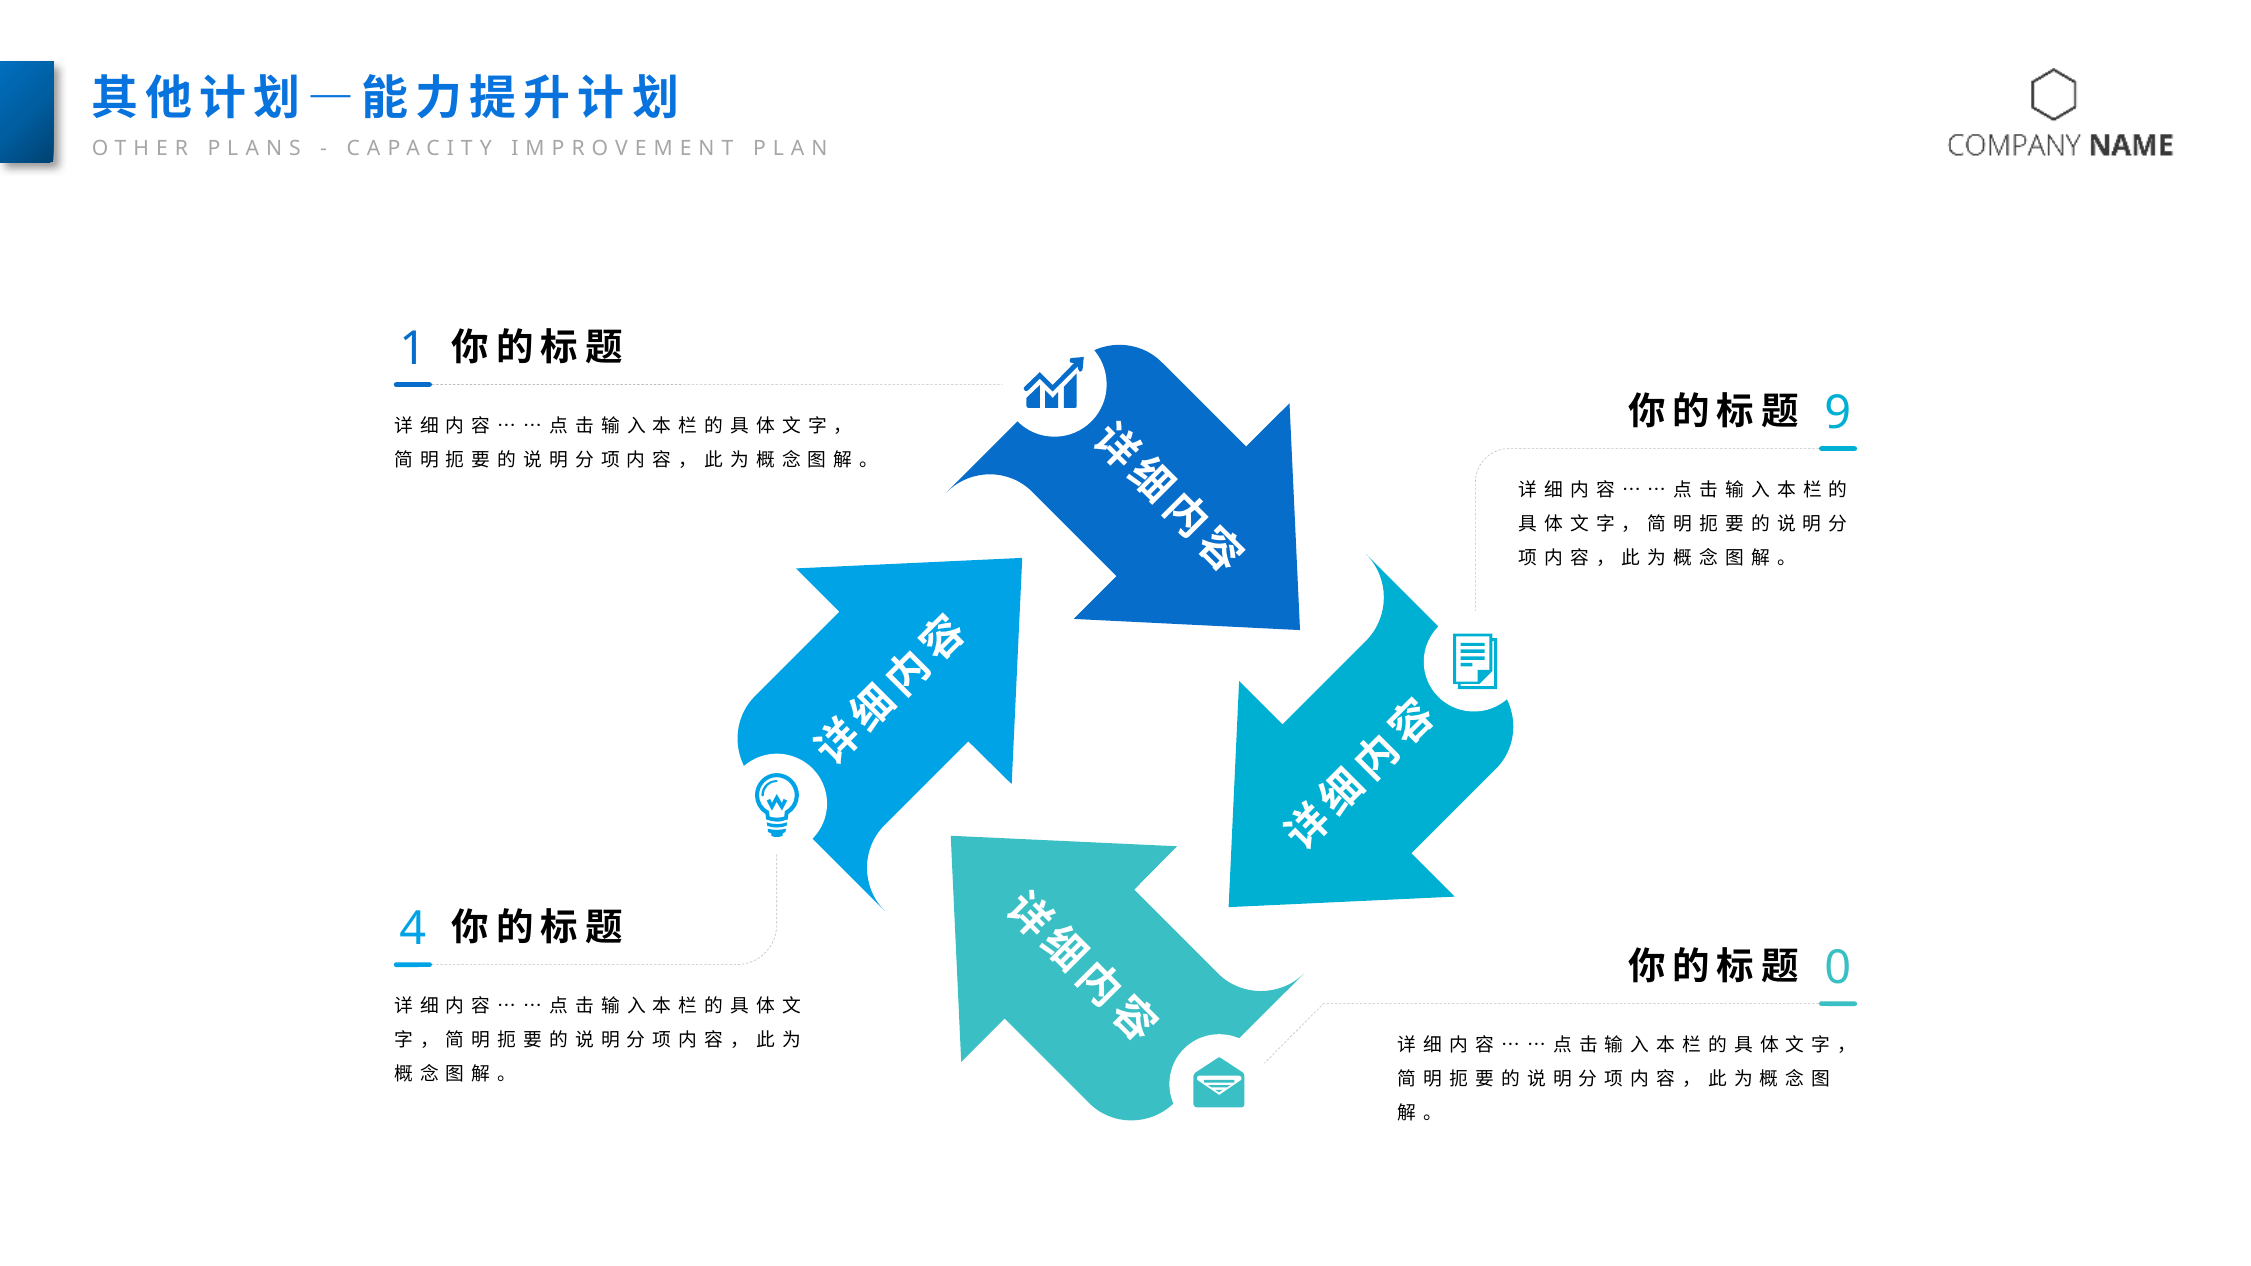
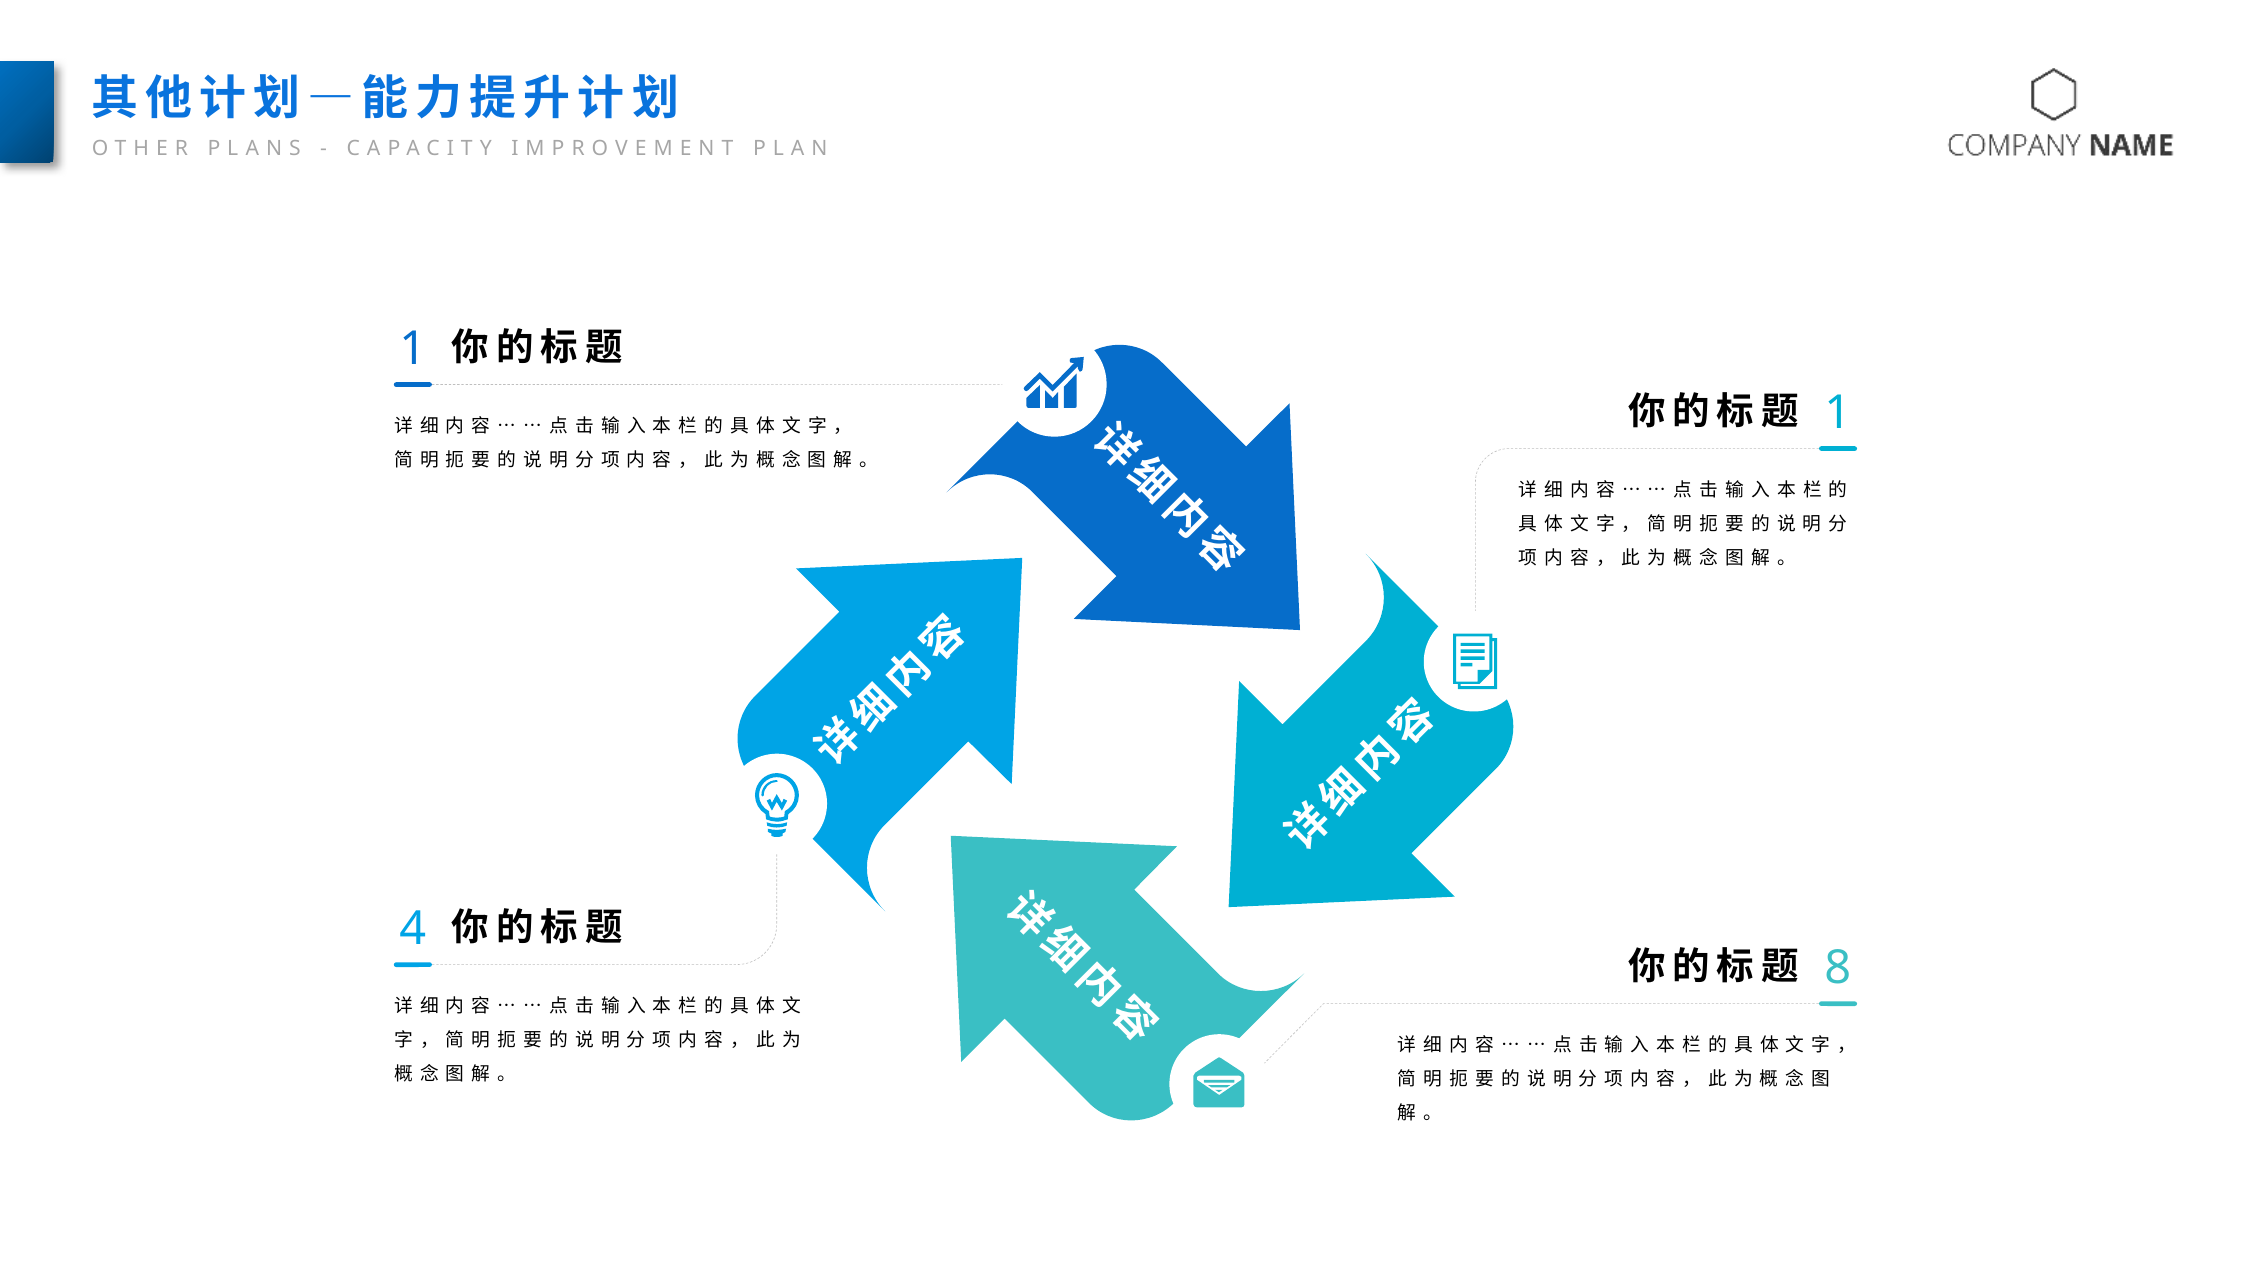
9: 9 -> 1 (1838, 413)
0: 0 -> 8 (1838, 968)
